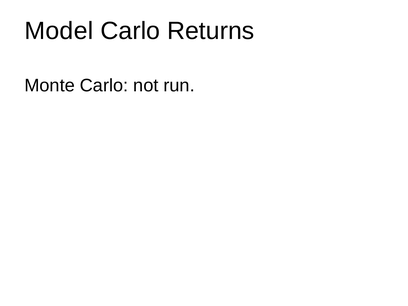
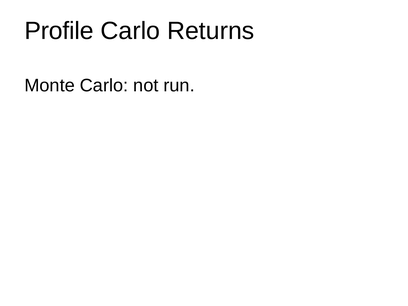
Model: Model -> Profile (59, 31)
